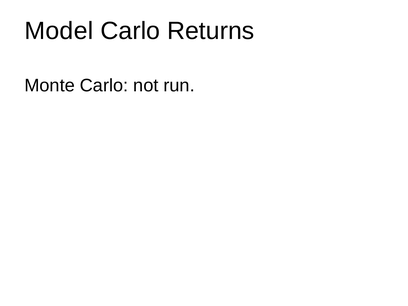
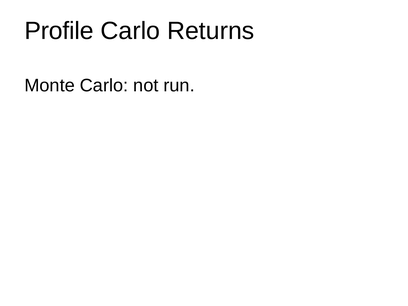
Model: Model -> Profile (59, 31)
